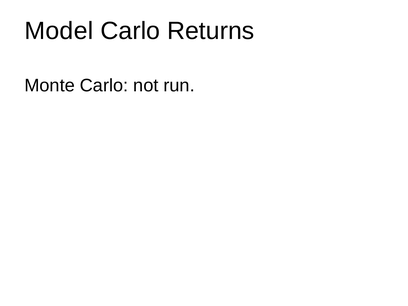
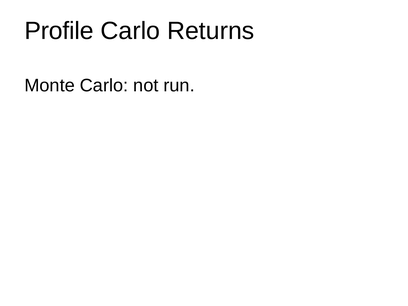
Model: Model -> Profile (59, 31)
